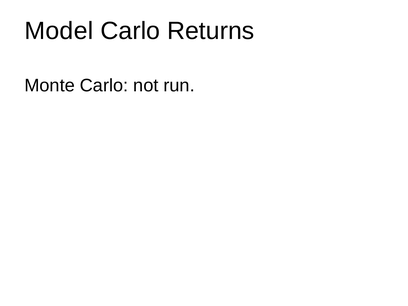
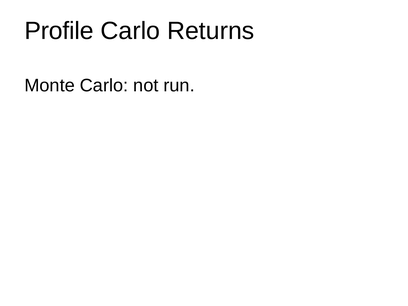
Model: Model -> Profile (59, 31)
